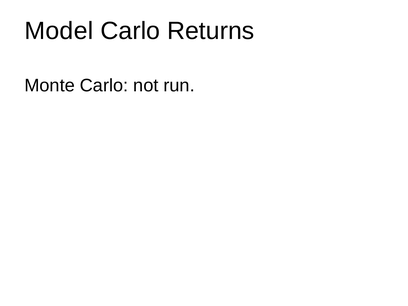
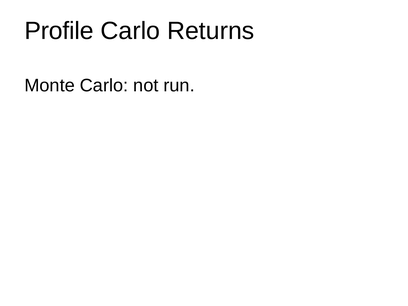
Model: Model -> Profile (59, 31)
